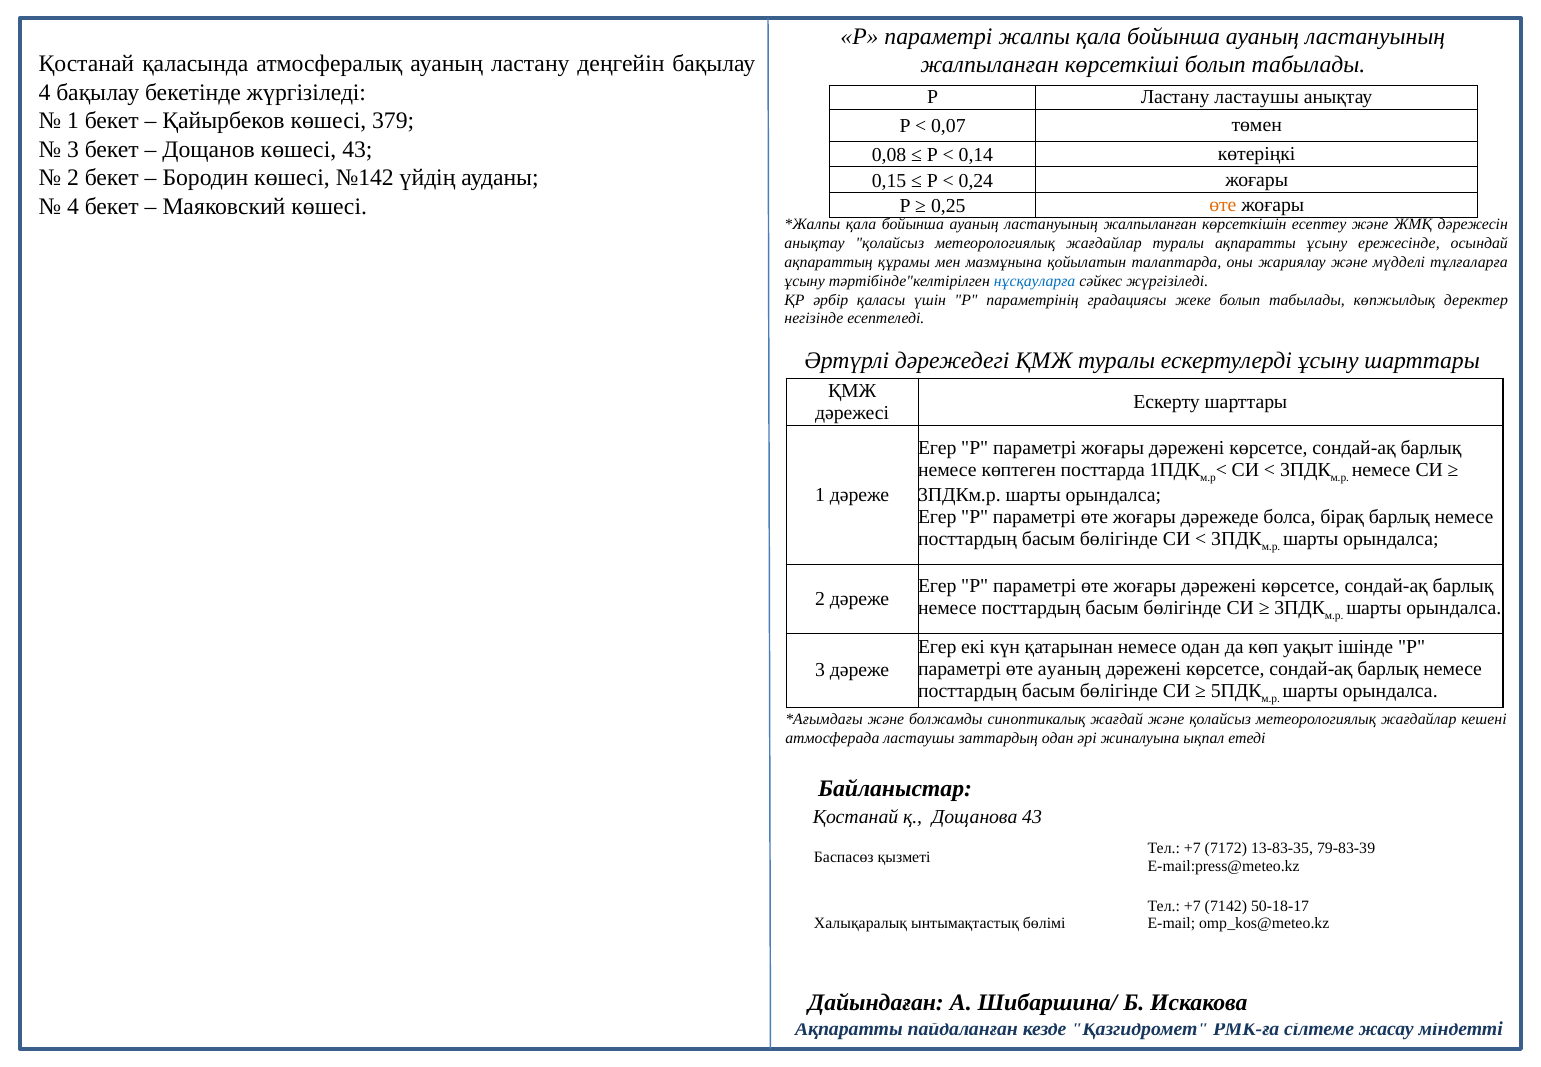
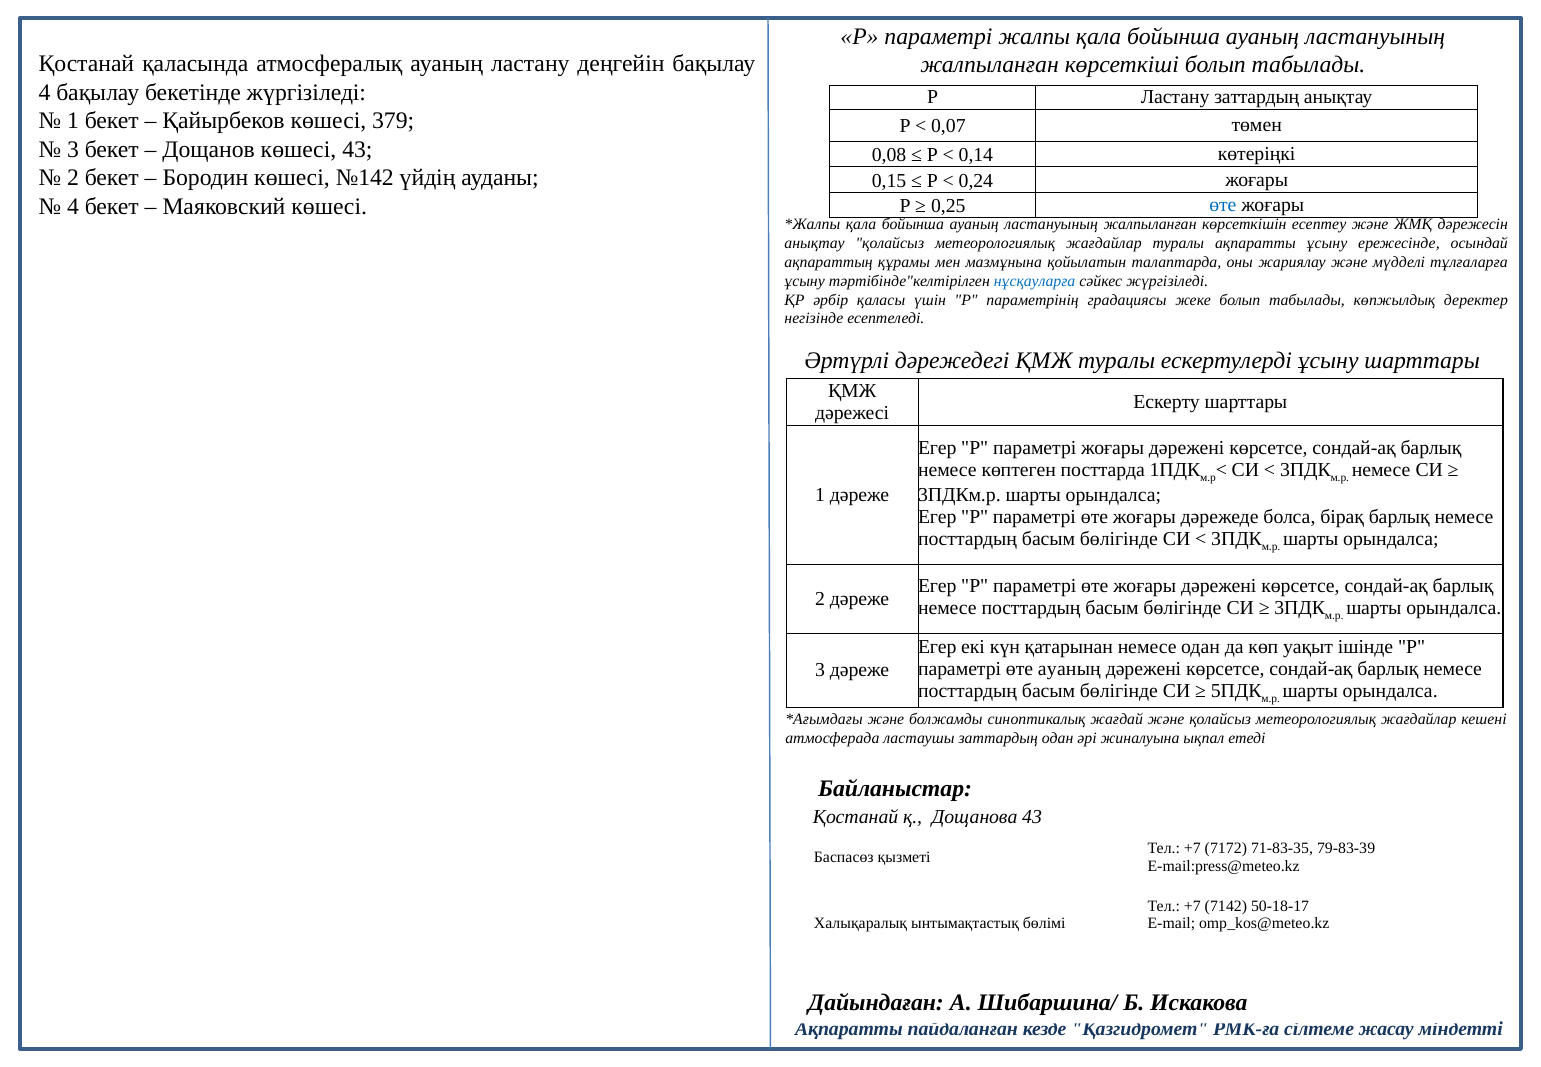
Ластану ластаушы: ластаушы -> заттардың (1257, 97)
өте colour: orange -> blue (1223, 205)
13-83-35: 13-83-35 -> 71-83-35 (1282, 848)
